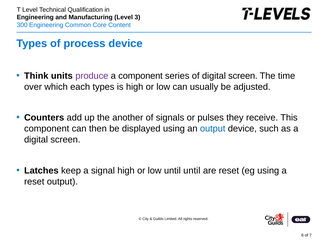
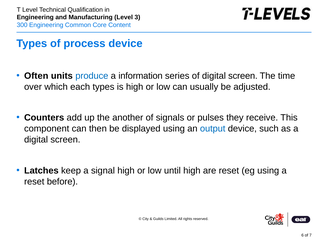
Think: Think -> Often (36, 76)
produce colour: purple -> blue (92, 76)
a component: component -> information (141, 76)
until until: until -> high (192, 171)
reset output: output -> before (62, 182)
